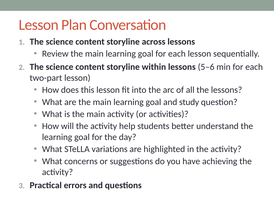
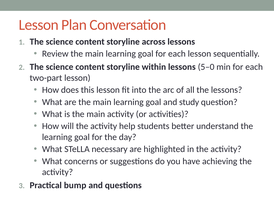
5–6: 5–6 -> 5–0 (206, 67)
variations: variations -> necessary (110, 150)
errors: errors -> bump (75, 186)
